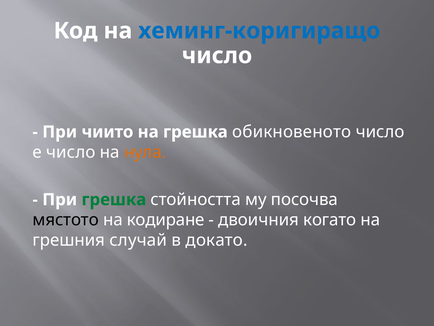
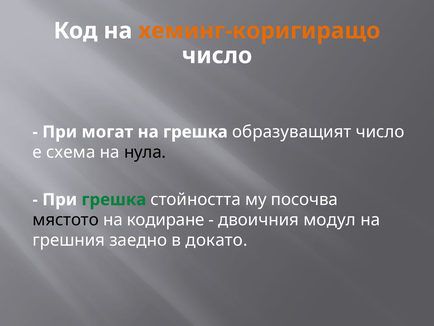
хеминг-коригиращо colour: blue -> orange (259, 31)
чиито: чиито -> могат (107, 132)
обикновеното: обикновеното -> образуващият (292, 132)
е число: число -> схема (71, 152)
нула colour: orange -> black (145, 152)
когато: когато -> модул (330, 220)
случай: случай -> заедно (138, 240)
